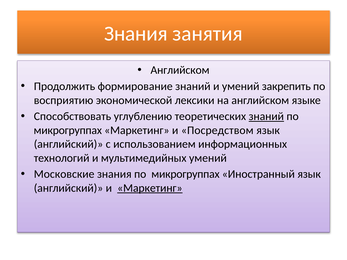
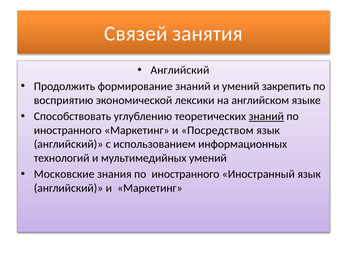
Знания: Знания -> Связей (136, 34)
Английском: Английском -> Английский (180, 70)
микрогруппах: микрогруппах -> иностранного (68, 130)
знания по микрогруппах: микрогруппах -> иностранного (185, 174)
Маркетинг underline: present -> none (150, 188)
